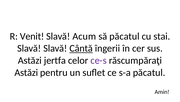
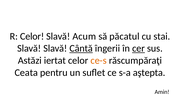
R Venit: Venit -> Celor (32, 36)
cer underline: none -> present (139, 48)
jertfa: jertfa -> iertat (55, 60)
ce-s colour: purple -> orange (99, 60)
Astăzi: Astăzi -> Ceata (26, 72)
s-a păcatul: păcatul -> aştepta (149, 72)
